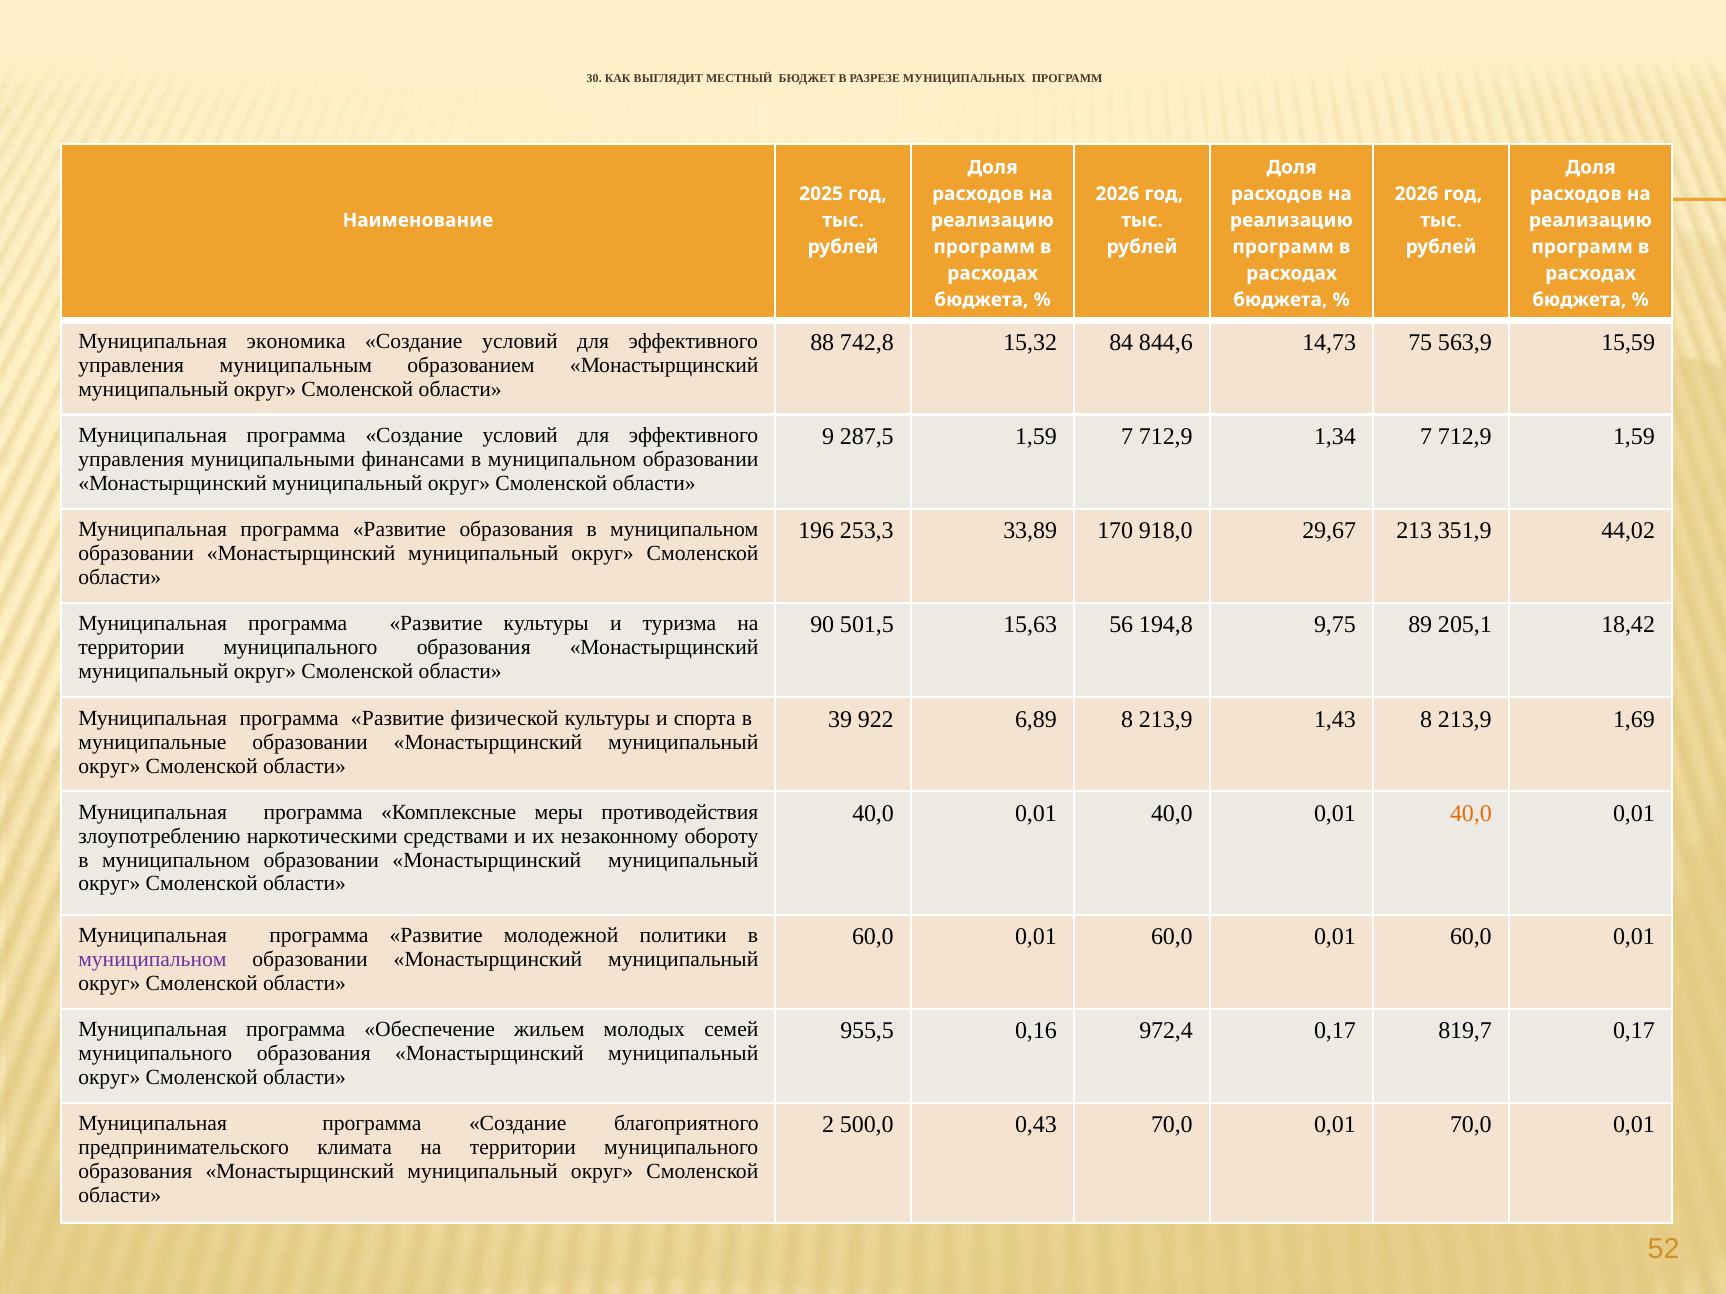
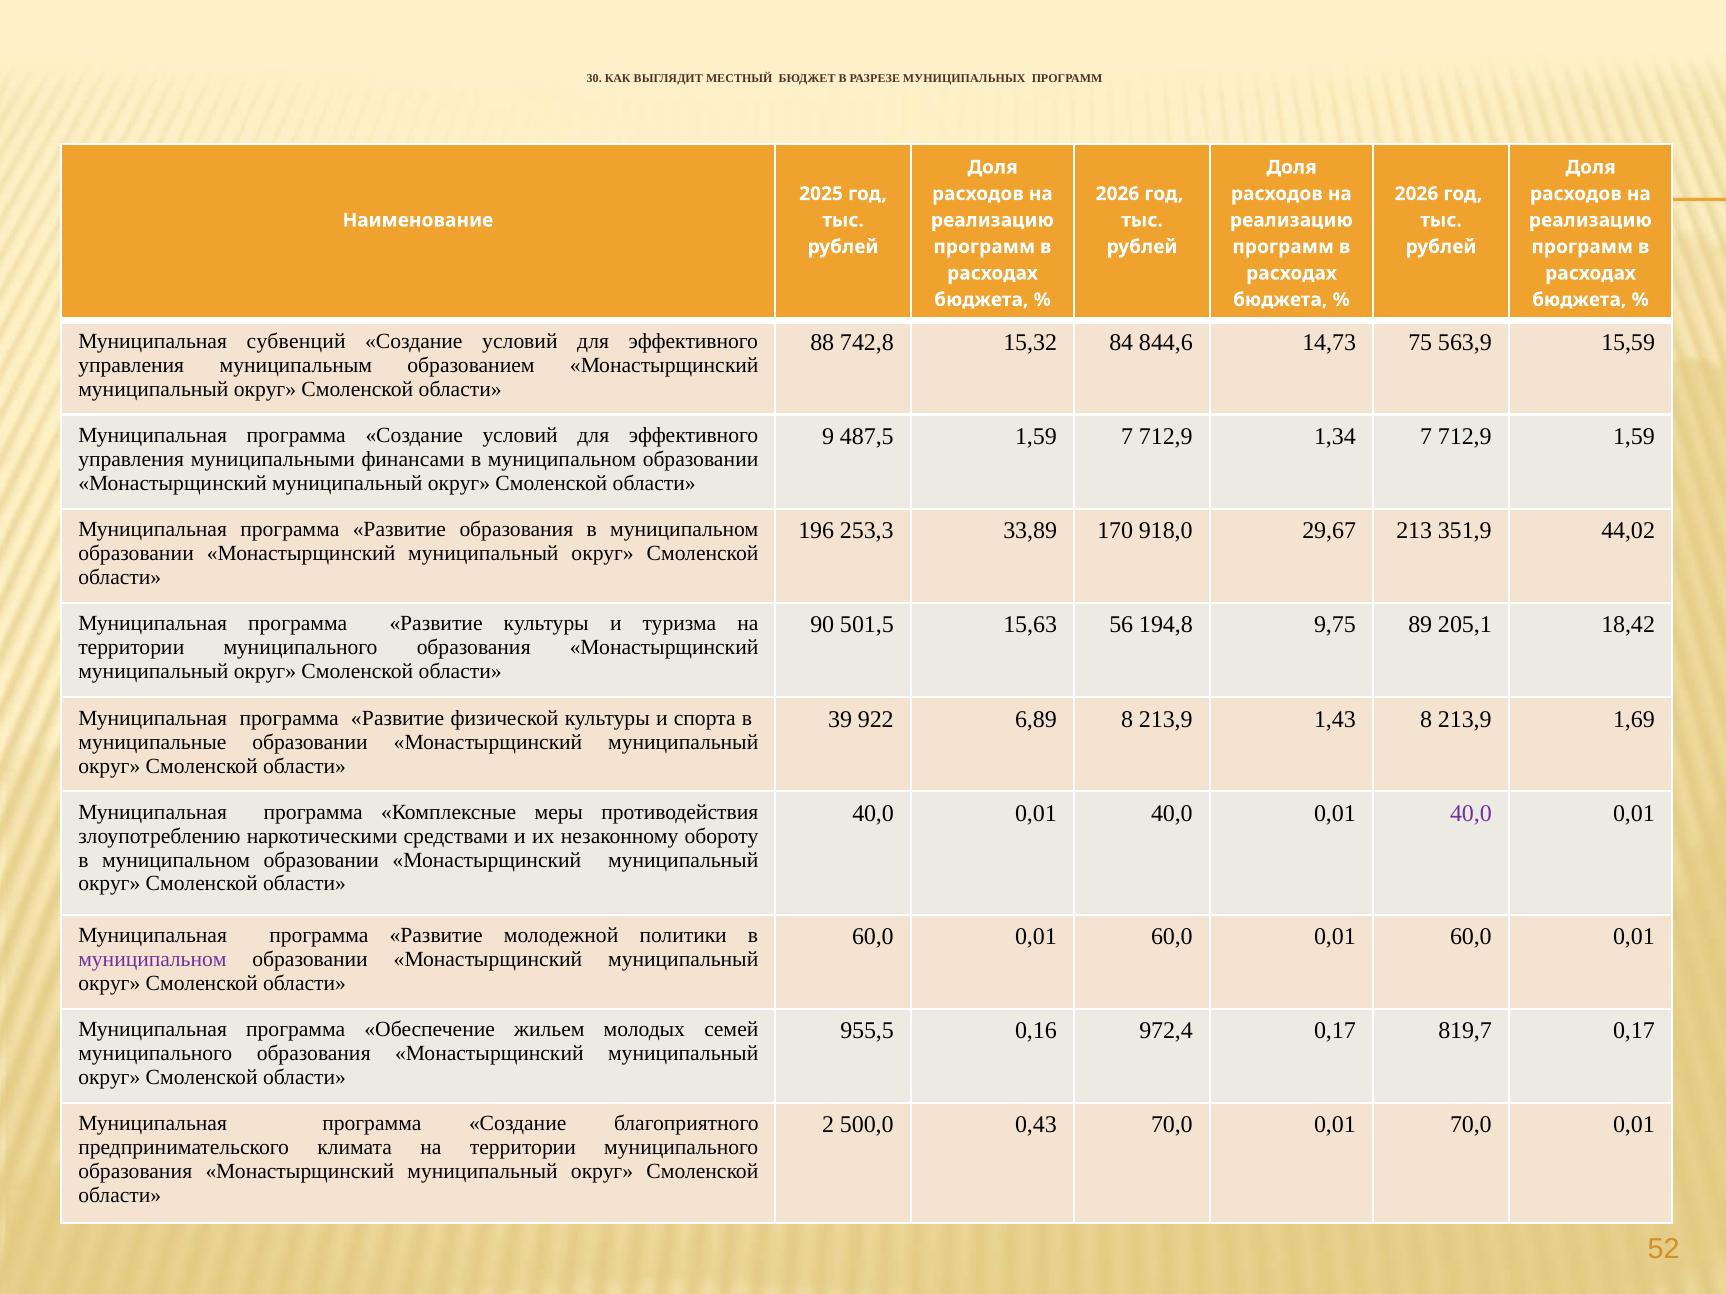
экономика: экономика -> субвенций (296, 341)
287,5: 287,5 -> 487,5 (867, 437)
40,0 colour: orange -> purple (1471, 814)
